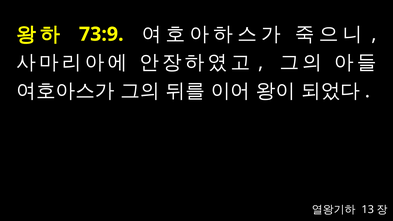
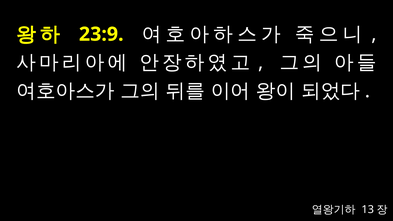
73:9: 73:9 -> 23:9 (101, 34)
